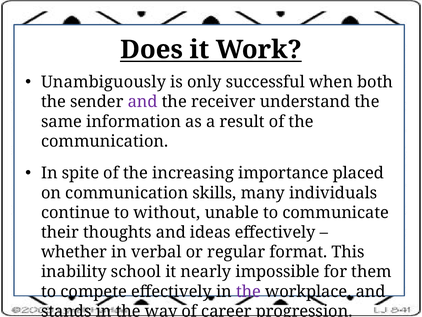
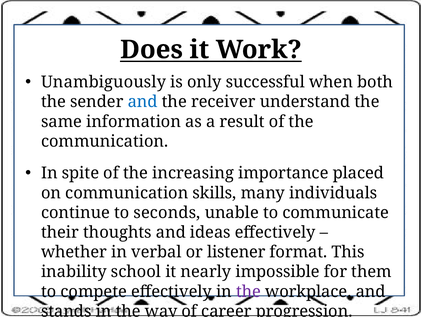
and colour: purple -> blue (143, 102)
without: without -> seconds (167, 212)
regular: regular -> listener (236, 252)
